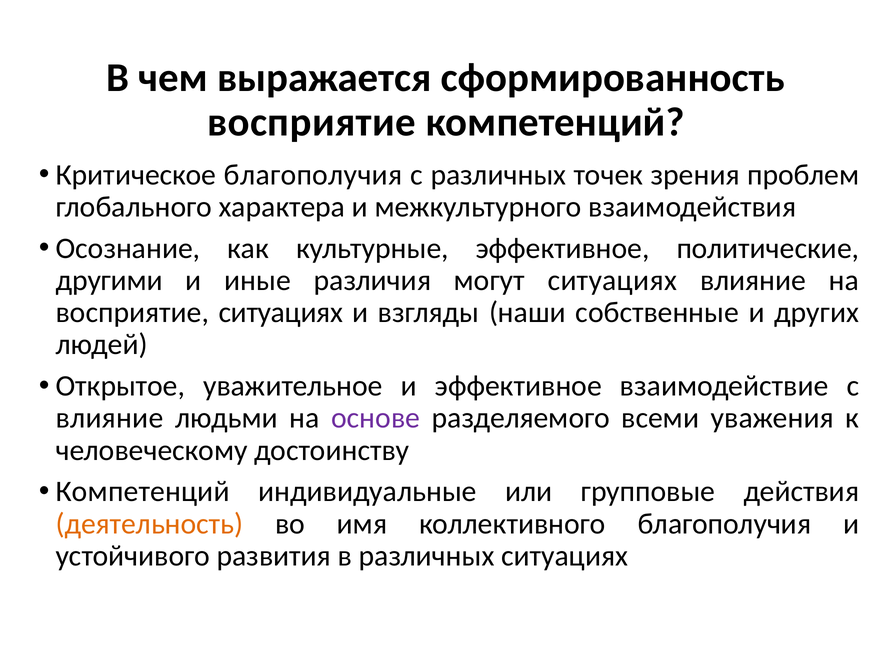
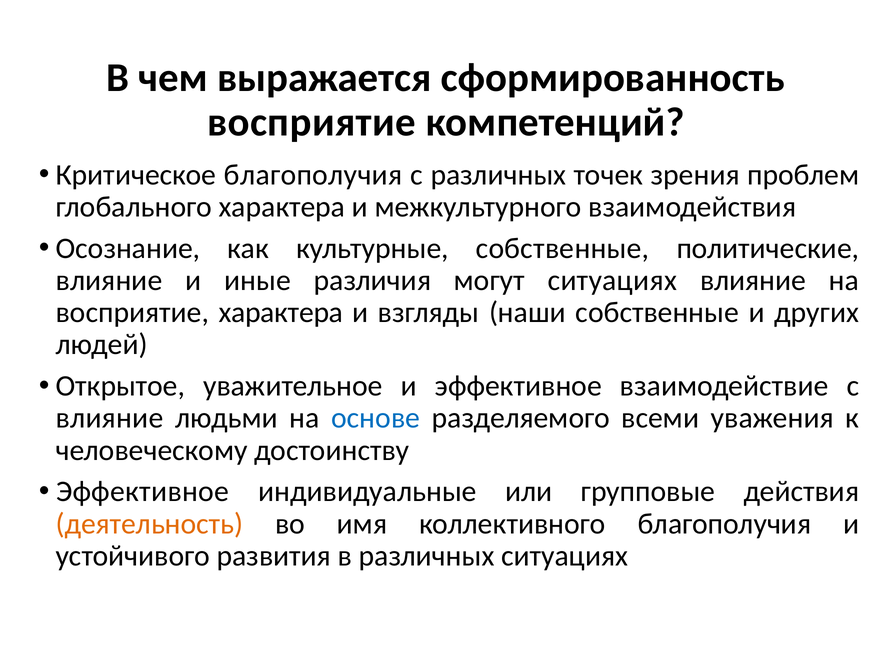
культурные эффективное: эффективное -> собственные (562, 248)
другими: другими -> влияние (109, 280)
восприятие ситуациях: ситуациях -> характера (281, 313)
основе colour: purple -> blue (376, 418)
Компетенций: Компетенций -> Эффективное (143, 492)
